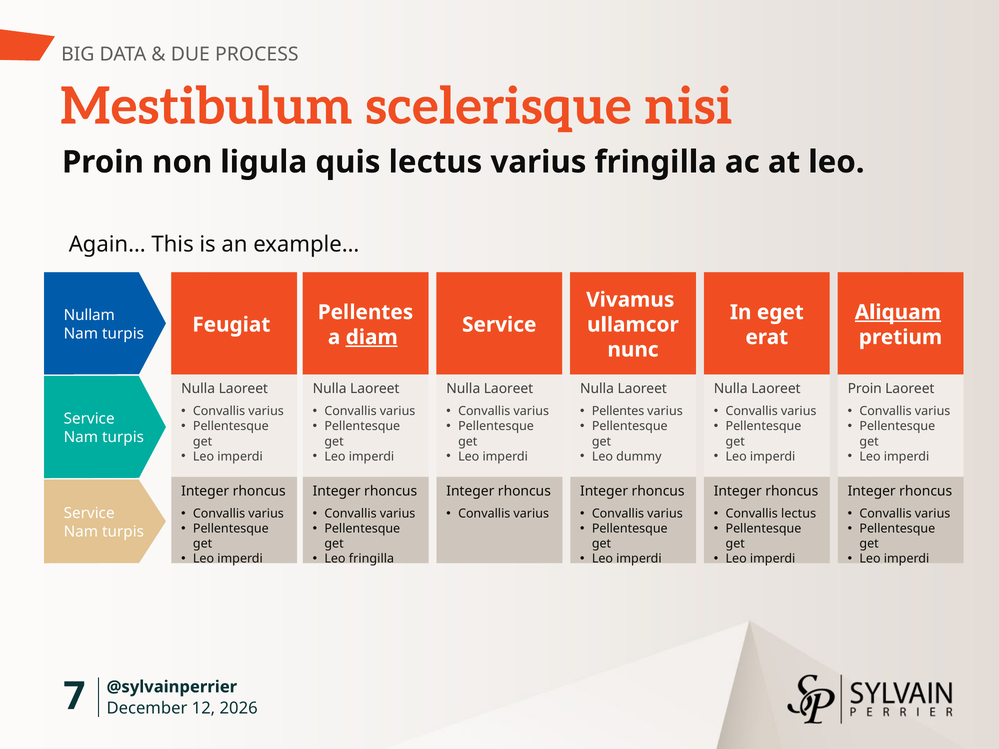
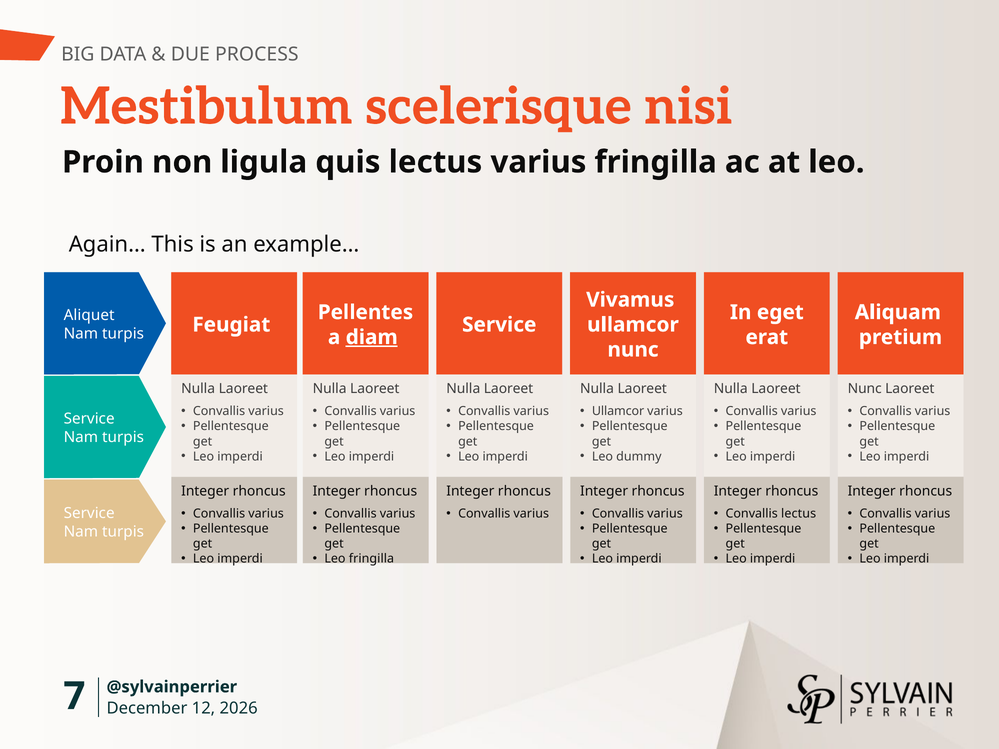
Aliquam underline: present -> none (898, 312)
Nullam: Nullam -> Aliquet (89, 315)
Proin: Proin -> Nunc (865, 389)
Pellentes: Pellentes -> Ullamcor (618, 411)
